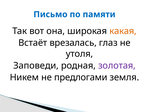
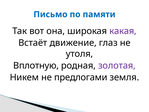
какая colour: orange -> purple (123, 31)
врезалась: врезалась -> движение (73, 43)
Заповеди: Заповеди -> Вплотную (36, 65)
